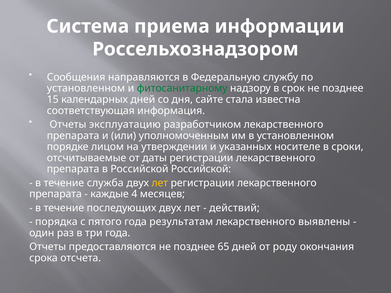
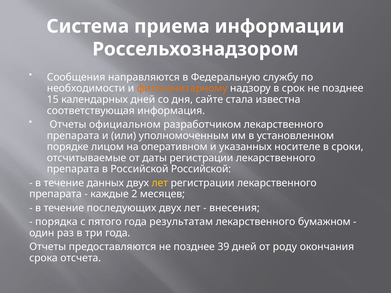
установленном: установленном -> необходимости (86, 88)
фитосанитарному colour: green -> orange (182, 88)
эксплуатацию: эксплуатацию -> официальном (125, 125)
утверждении: утверждении -> оперативном (174, 147)
служба: служба -> данных (105, 183)
4: 4 -> 2 (134, 194)
действий: действий -> внесения (234, 208)
выявлены: выявлены -> бумажном (324, 222)
65: 65 -> 39 (223, 247)
